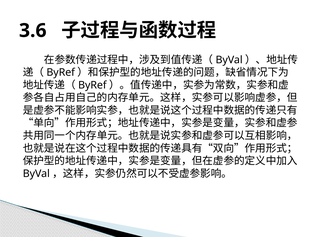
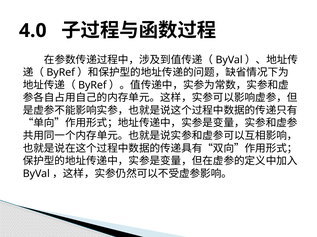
3.6: 3.6 -> 4.0 (33, 31)
